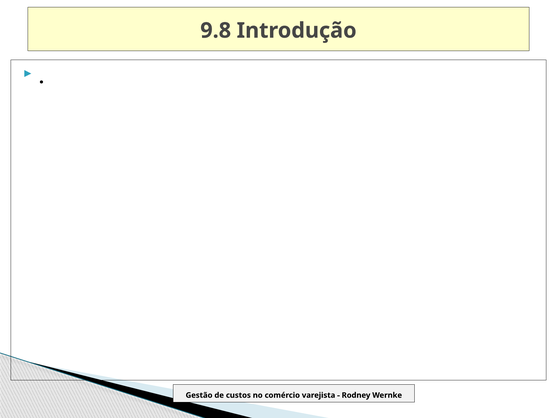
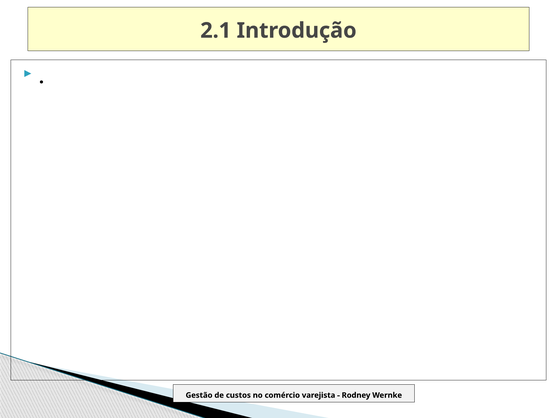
9.8: 9.8 -> 2.1 (216, 31)
